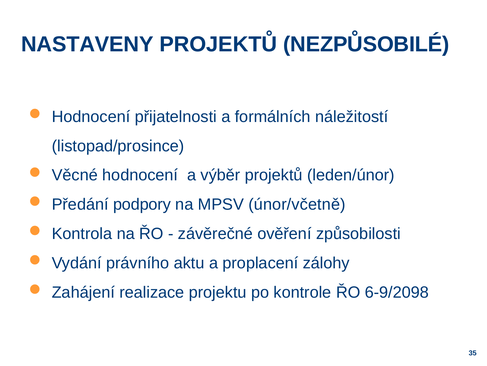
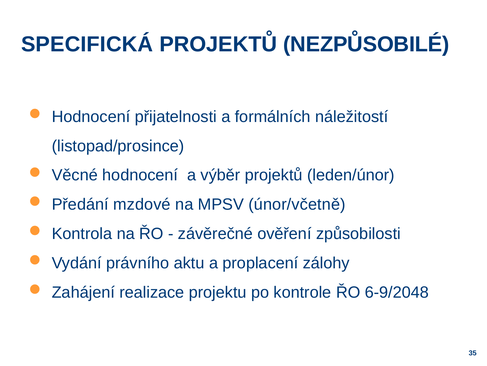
NASTAVENY: NASTAVENY -> SPECIFICKÁ (87, 44)
podpory: podpory -> mzdové (142, 204)
6-9/2098: 6-9/2098 -> 6-9/2048 (397, 292)
